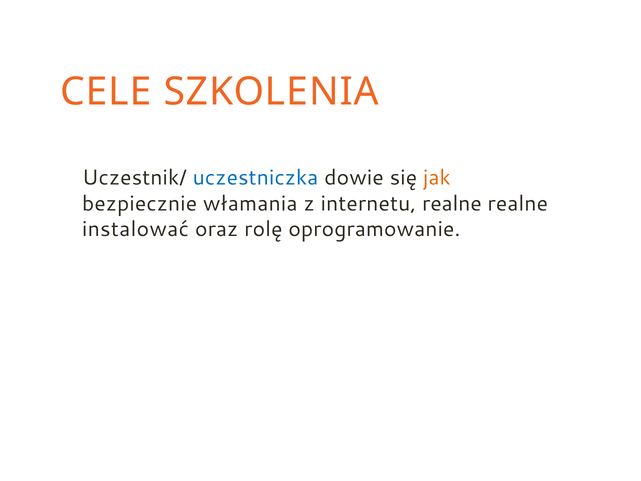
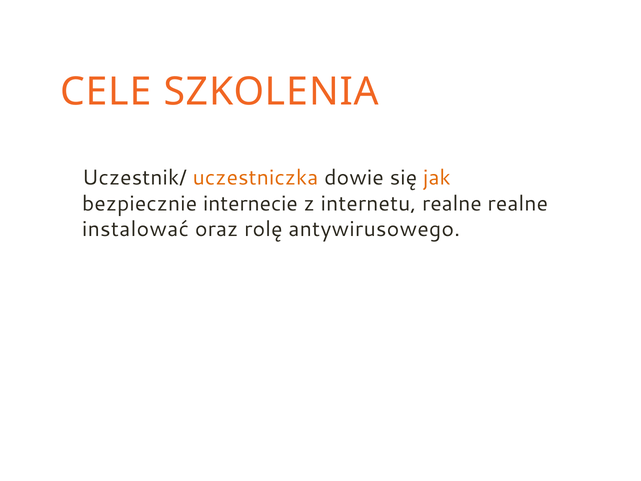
uczestniczka colour: blue -> orange (255, 178)
włamania: włamania -> internecie (250, 203)
oprogramowanie: oprogramowanie -> antywirusowego (374, 229)
